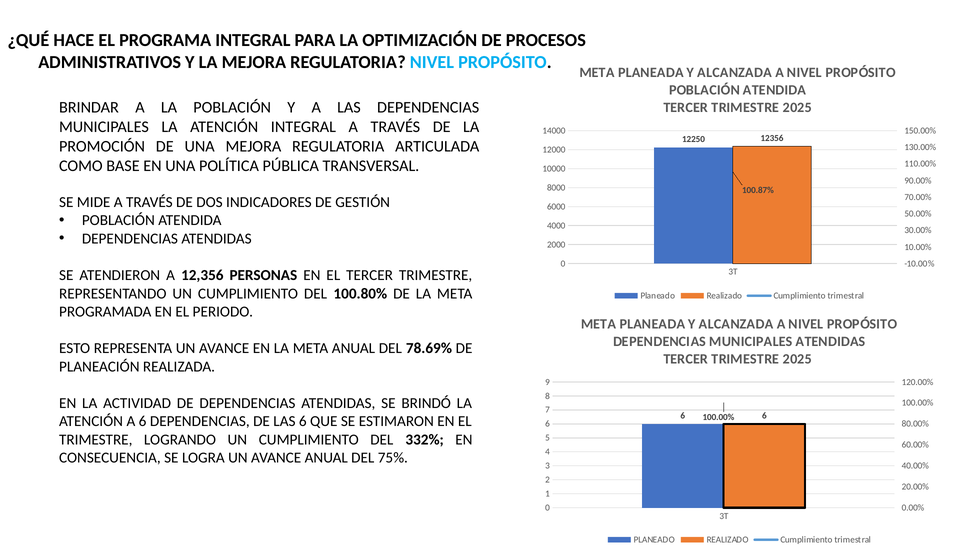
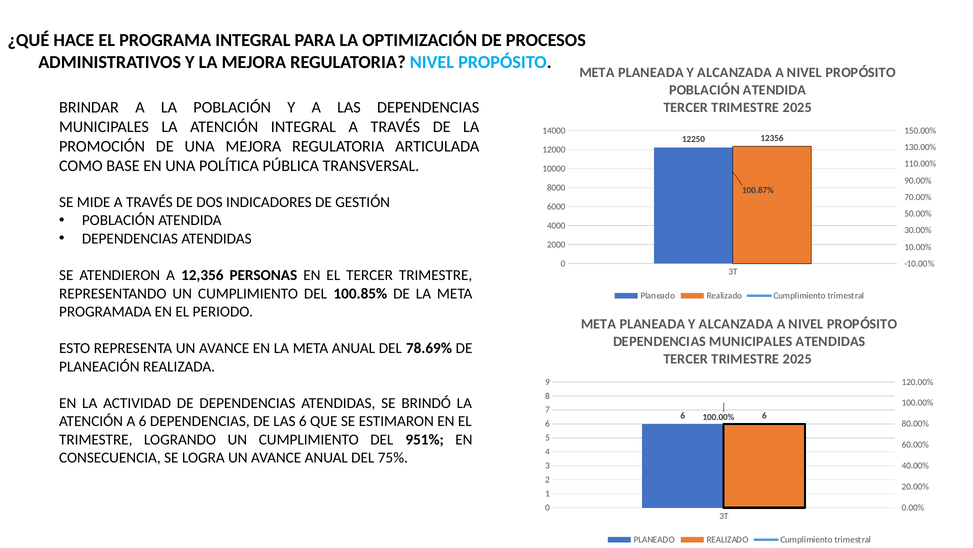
100.80%: 100.80% -> 100.85% (360, 293)
332%: 332% -> 951% (425, 439)
